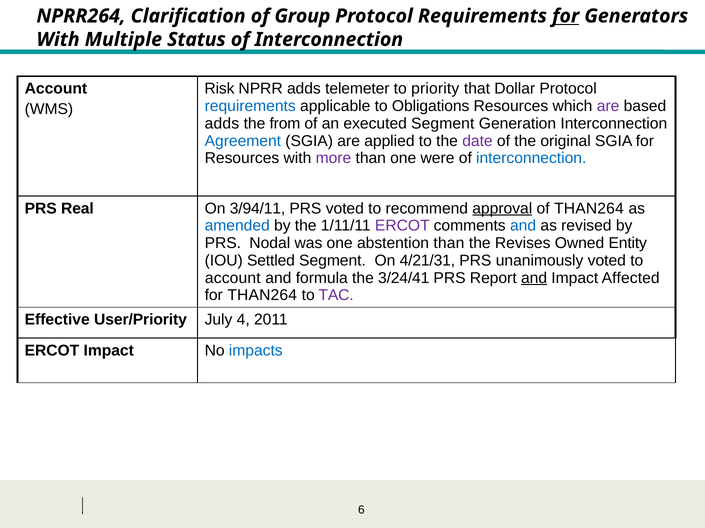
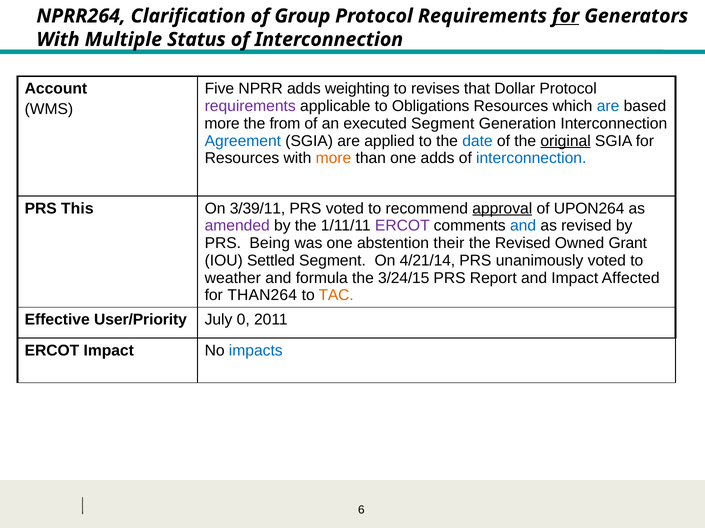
Risk: Risk -> Five (219, 89)
telemeter: telemeter -> weighting (357, 89)
priority: priority -> revises (435, 89)
requirements colour: blue -> purple (250, 106)
are colour: purple -> blue (608, 106)
adds: adds -> more (222, 124)
date colour: purple -> blue (477, 141)
original underline: none -> present (566, 141)
more colour: purple -> orange (333, 158)
one were: were -> adds (438, 158)
Real: Real -> This (77, 209)
3/94/11: 3/94/11 -> 3/39/11 (257, 209)
of THAN264: THAN264 -> UPON264 (589, 209)
amended colour: blue -> purple (237, 226)
Nodal: Nodal -> Being (270, 243)
abstention than: than -> their (449, 243)
the Revises: Revises -> Revised (523, 243)
Entity: Entity -> Grant (628, 243)
4/21/31: 4/21/31 -> 4/21/14 (427, 261)
account: account -> weather (233, 278)
3/24/41: 3/24/41 -> 3/24/15 (404, 278)
and underline: present -> none (534, 278)
TAC colour: purple -> orange (336, 296)
4: 4 -> 0 (243, 320)
